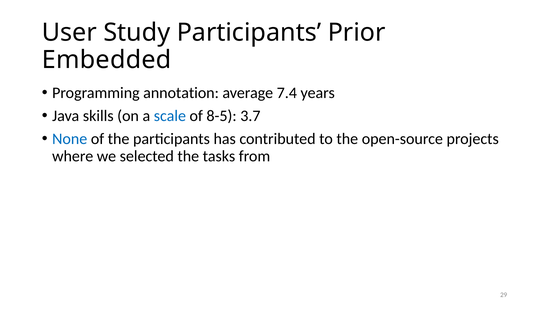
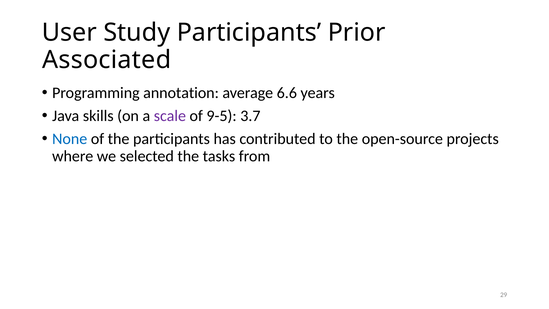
Embedded: Embedded -> Associated (107, 60)
7.4: 7.4 -> 6.6 (287, 93)
scale colour: blue -> purple (170, 116)
8-5: 8-5 -> 9-5 (222, 116)
